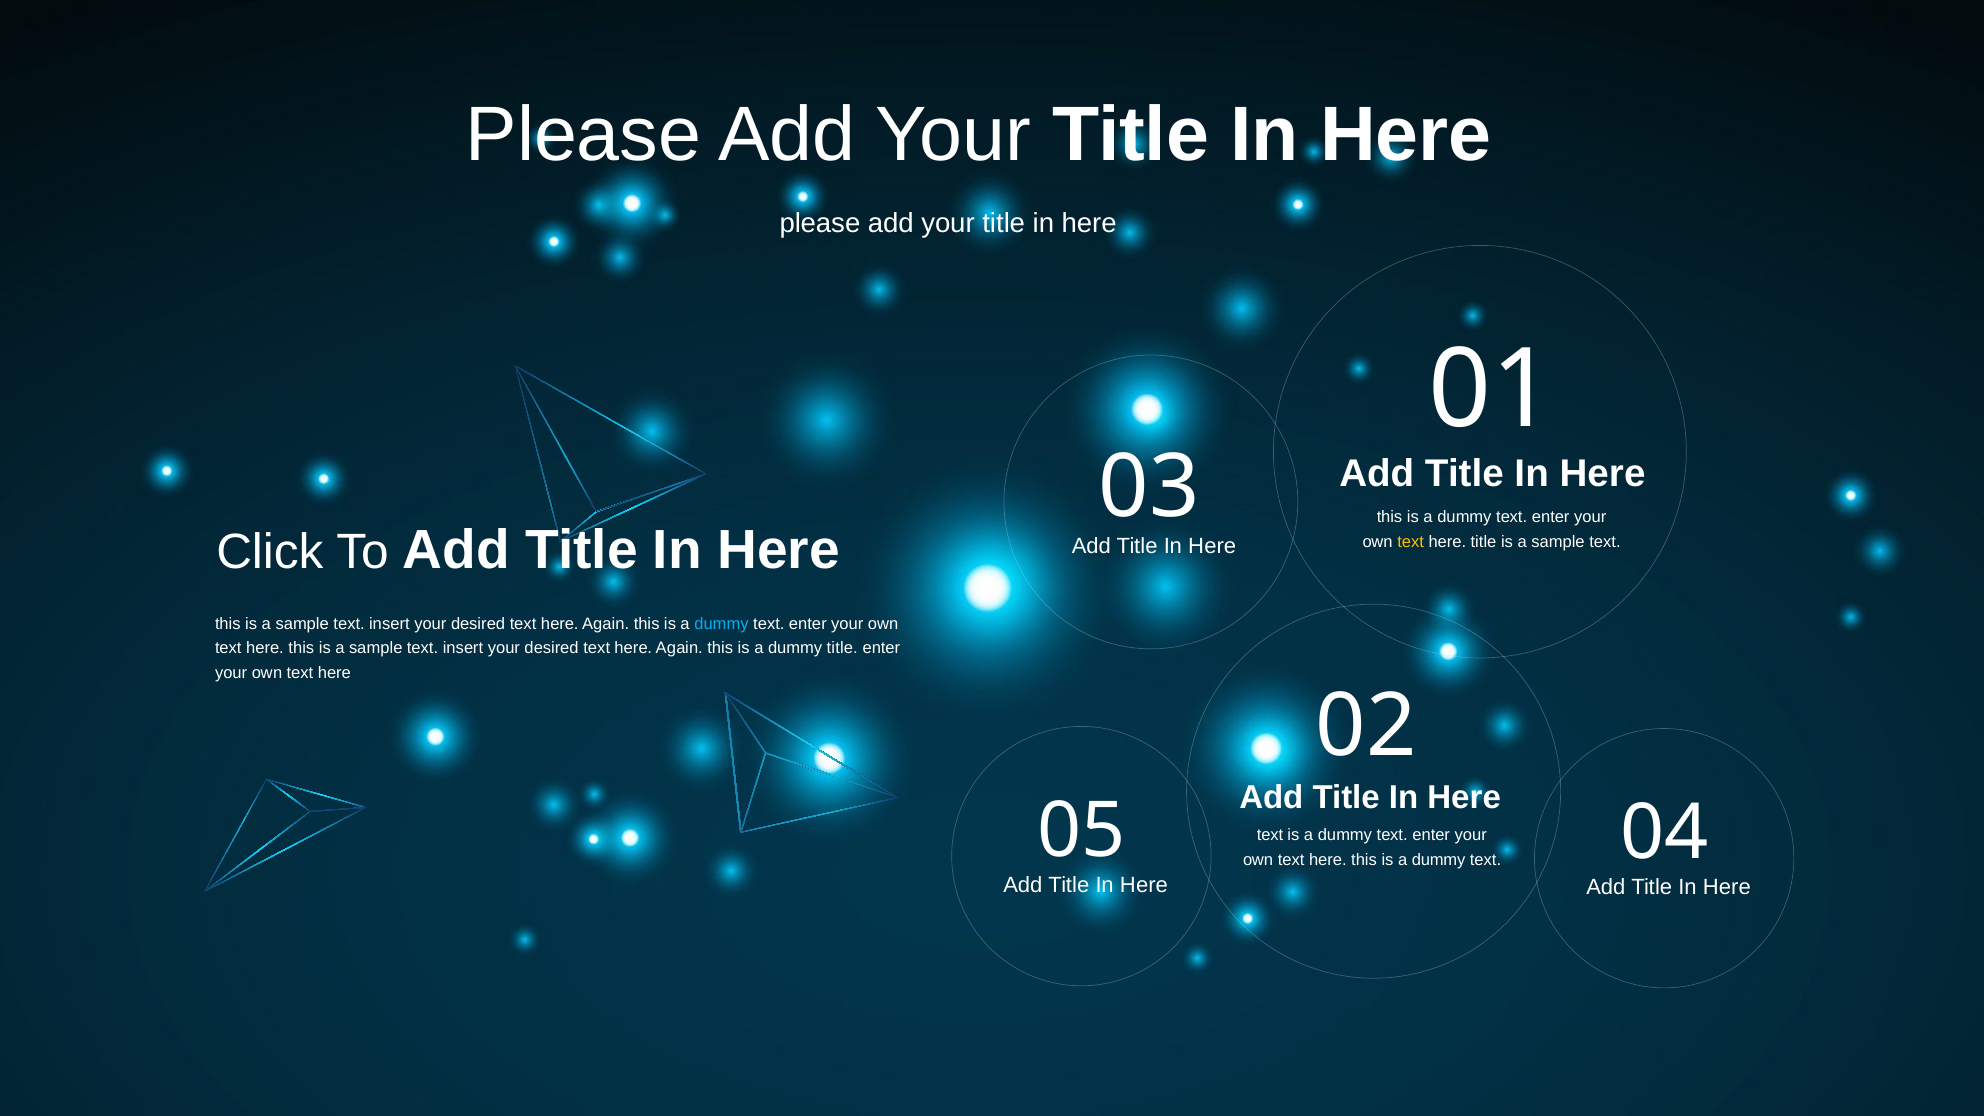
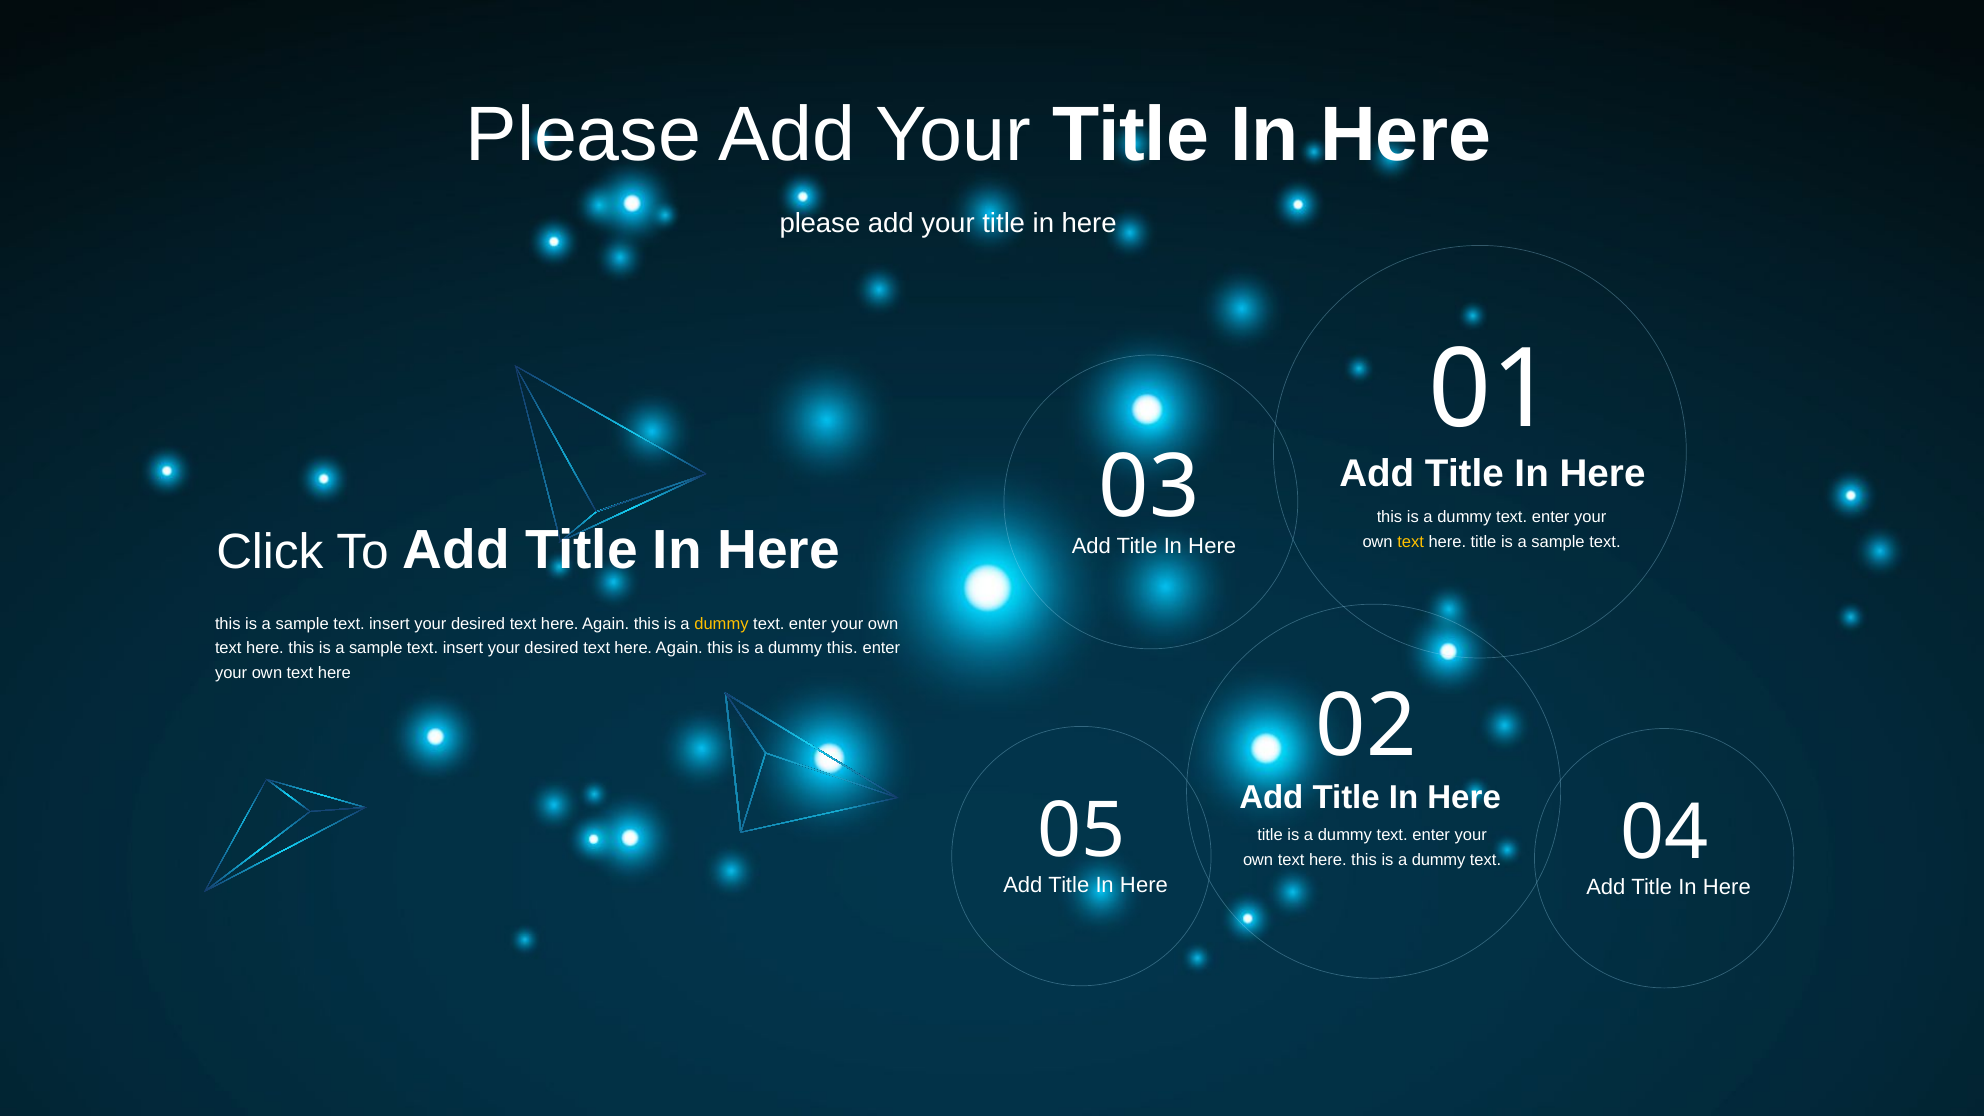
dummy colour: light blue -> yellow (721, 624)
dummy title: title -> this (842, 649)
text: text -> title (1270, 835)
